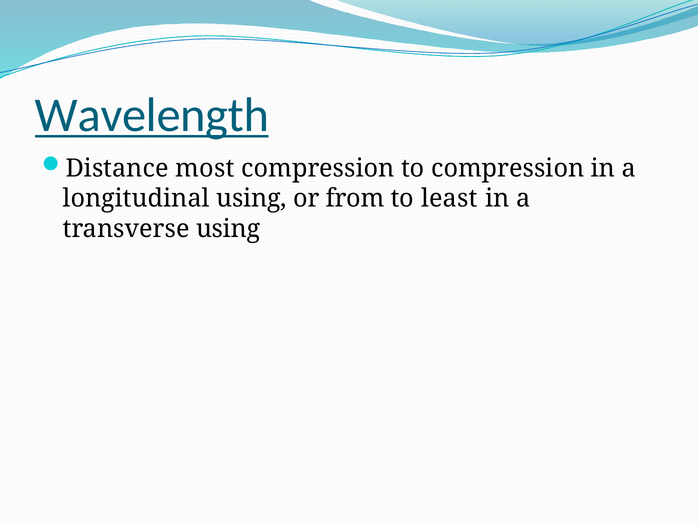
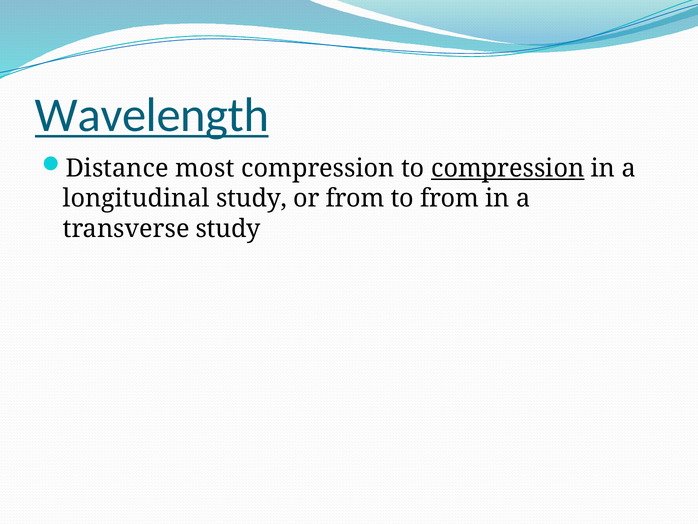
compression underline: none -> present (508, 168)
longitudinal using: using -> study (252, 198)
to least: least -> from (450, 198)
transverse using: using -> study (228, 229)
